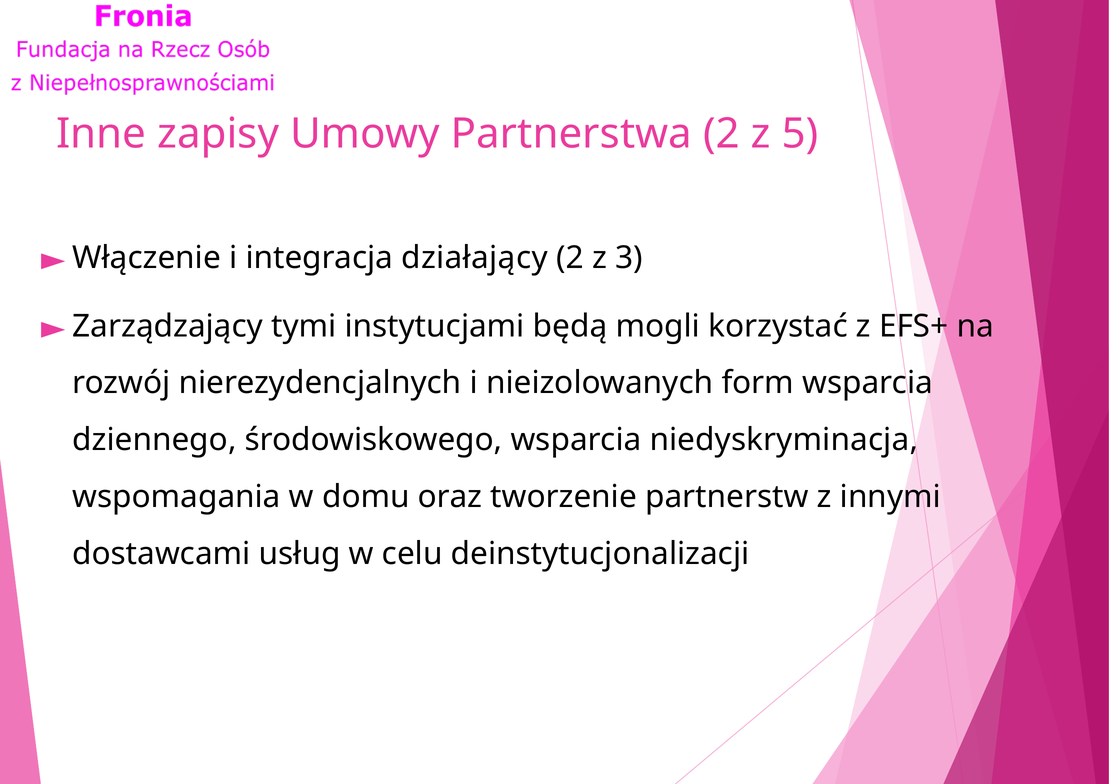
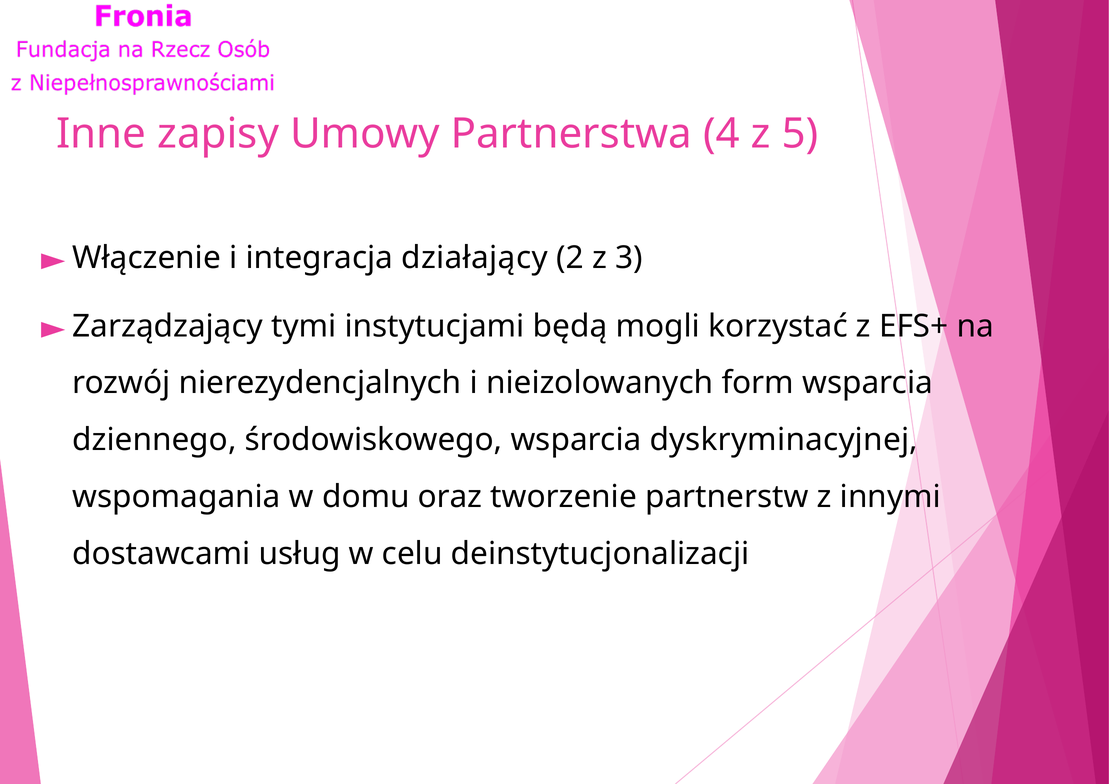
Partnerstwa 2: 2 -> 4 (722, 134)
niedyskryminacja: niedyskryminacja -> dyskryminacyjnej (784, 440)
